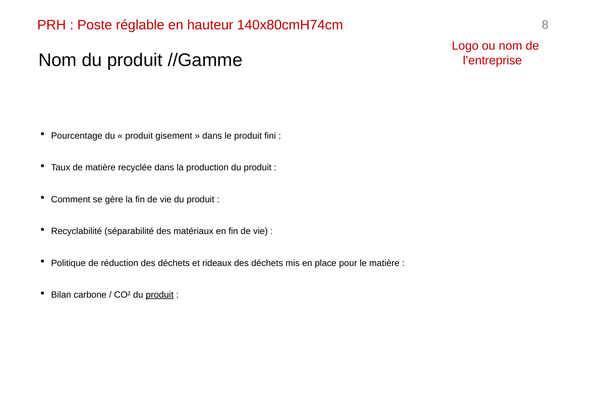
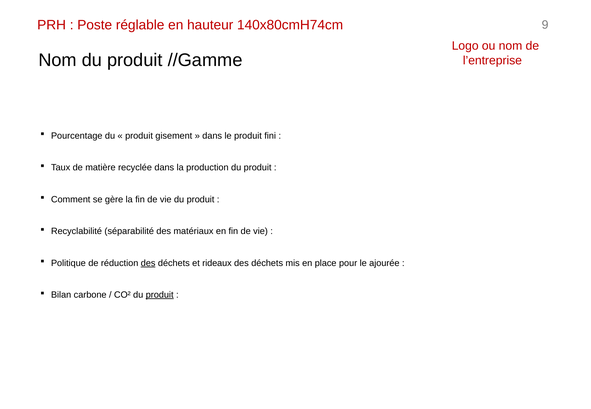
8: 8 -> 9 (545, 25)
des underline: none -> present (148, 263)
le matière: matière -> ajourée (384, 263)
